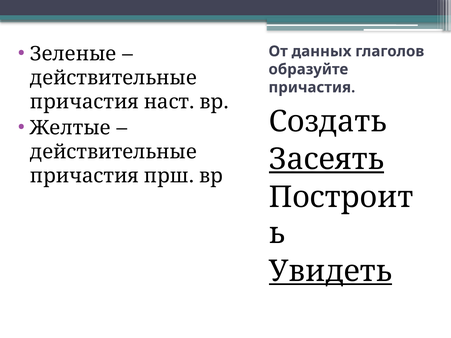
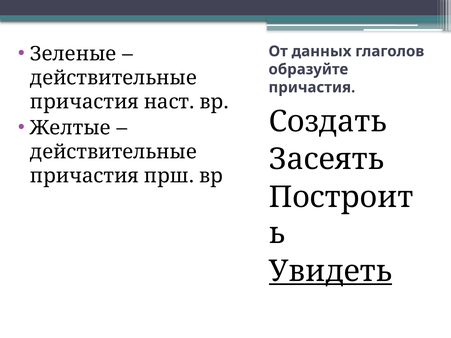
Засеять underline: present -> none (326, 159)
